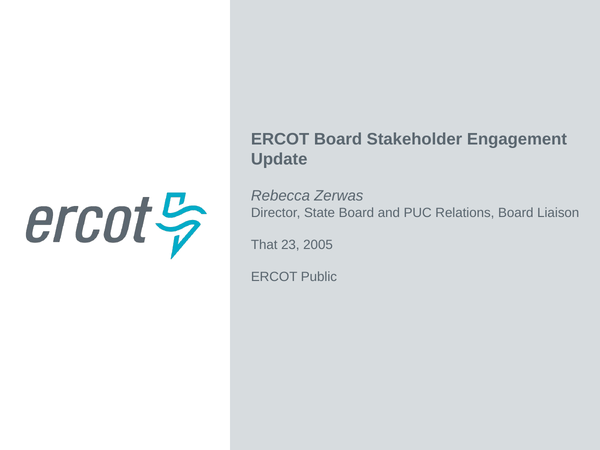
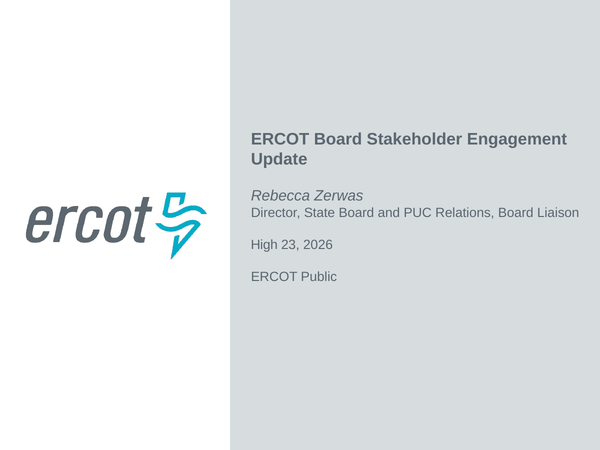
That: That -> High (264, 245)
2005: 2005 -> 2026 (318, 245)
